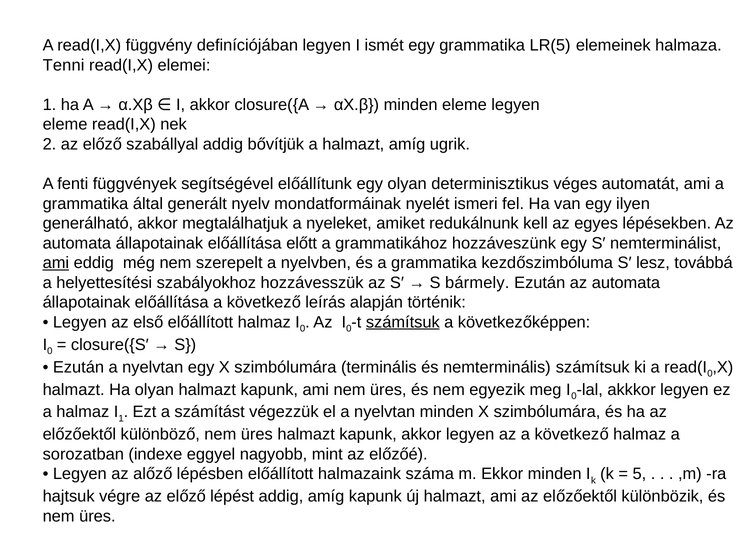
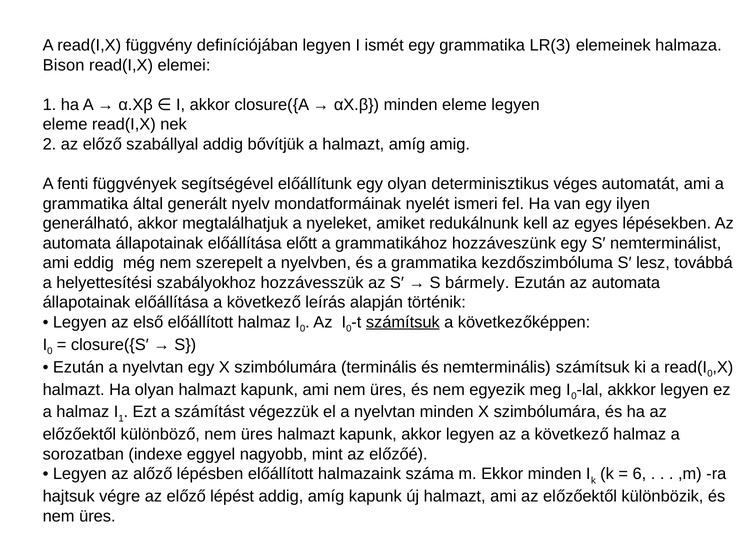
LR(5: LR(5 -> LR(3 (550, 46)
Tenni: Tenni -> Bison (64, 65)
ugrik: ugrik -> amig (450, 144)
ami underline: present -> none (56, 263)
5: 5 -> 6 (639, 474)
